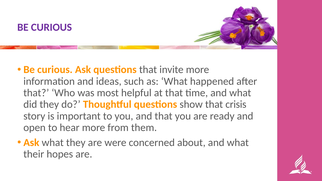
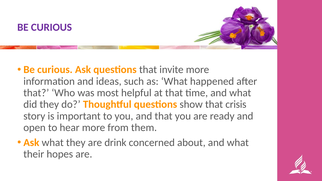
were: were -> drink (115, 143)
